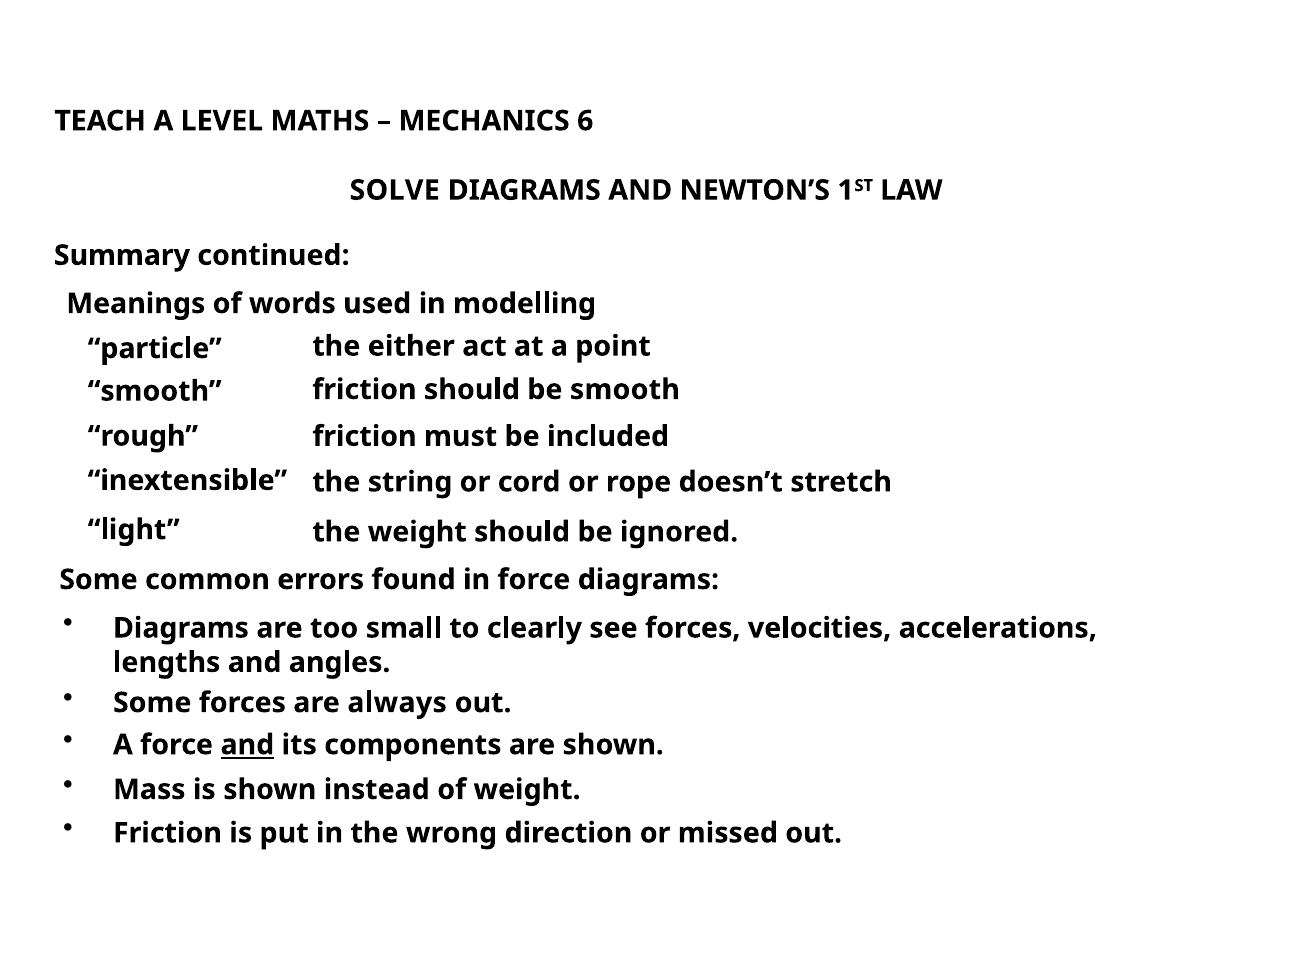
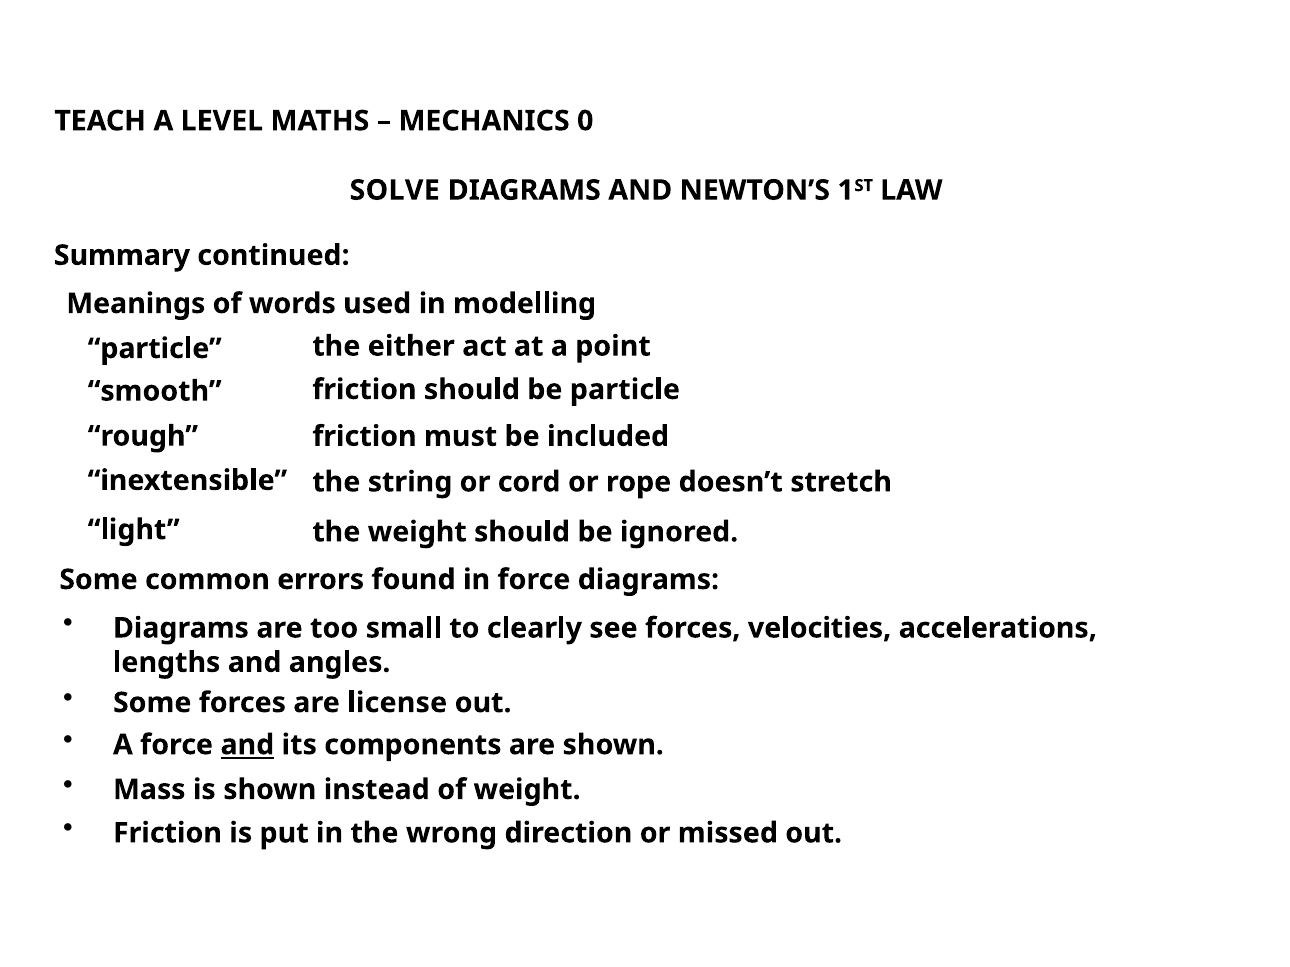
6: 6 -> 0 (585, 121)
be smooth: smooth -> particle (625, 390)
always: always -> license (397, 703)
